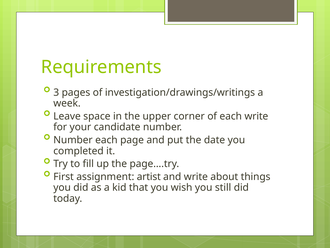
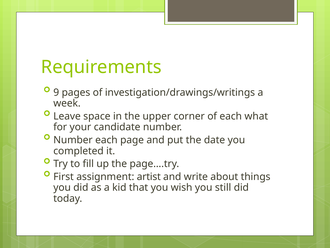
3: 3 -> 9 (56, 92)
each write: write -> what (256, 116)
